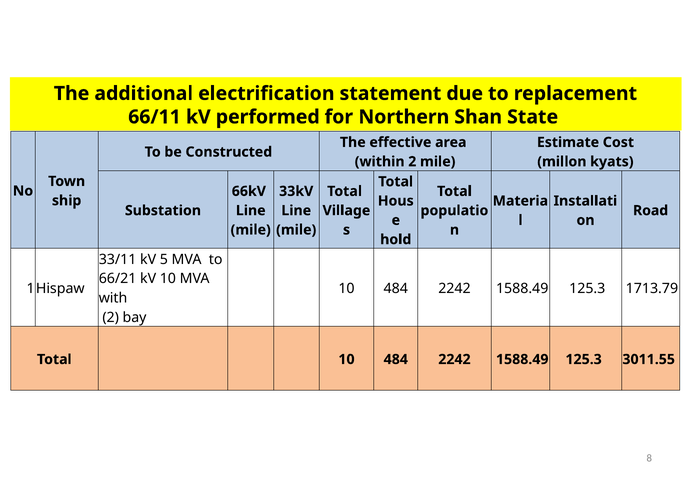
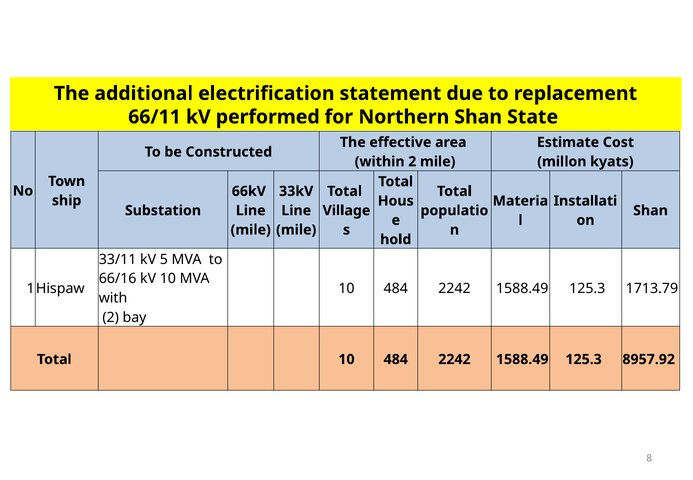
Road: Road -> Shan (651, 210)
66/21: 66/21 -> 66/16 (118, 279)
3011.55: 3011.55 -> 8957.92 (649, 359)
